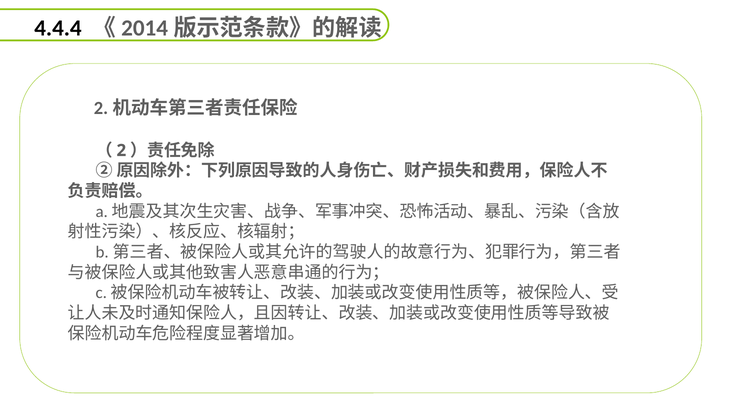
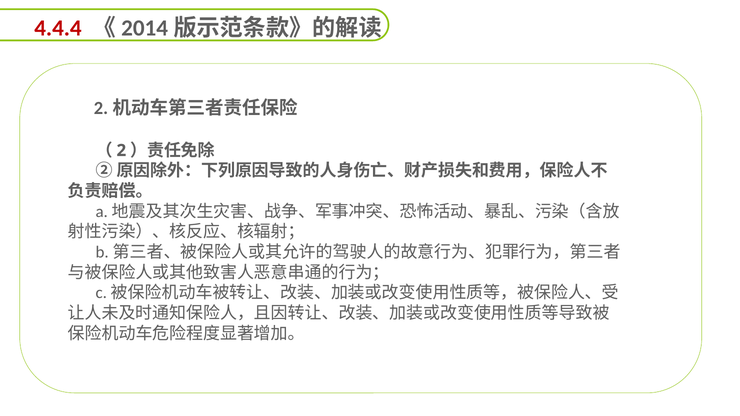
4.4.4 colour: black -> red (58, 28)
